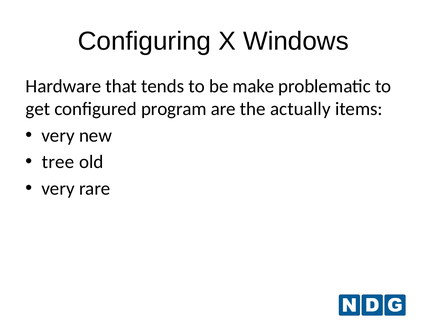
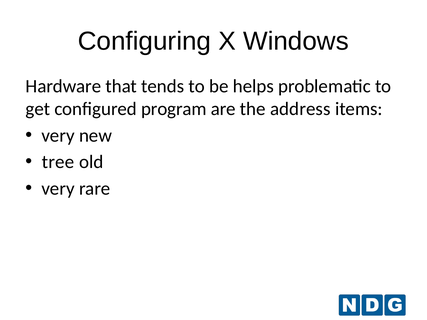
make: make -> helps (253, 86)
actually: actually -> address (300, 109)
